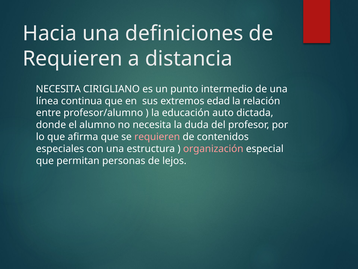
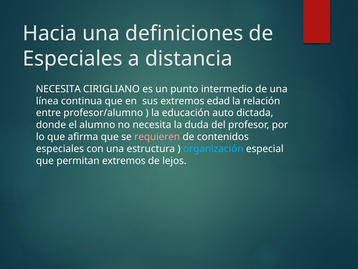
Requieren: Requieren -> Especiales (73, 59)
organización colour: pink -> light blue (213, 149)
permitan personas: personas -> extremos (124, 160)
